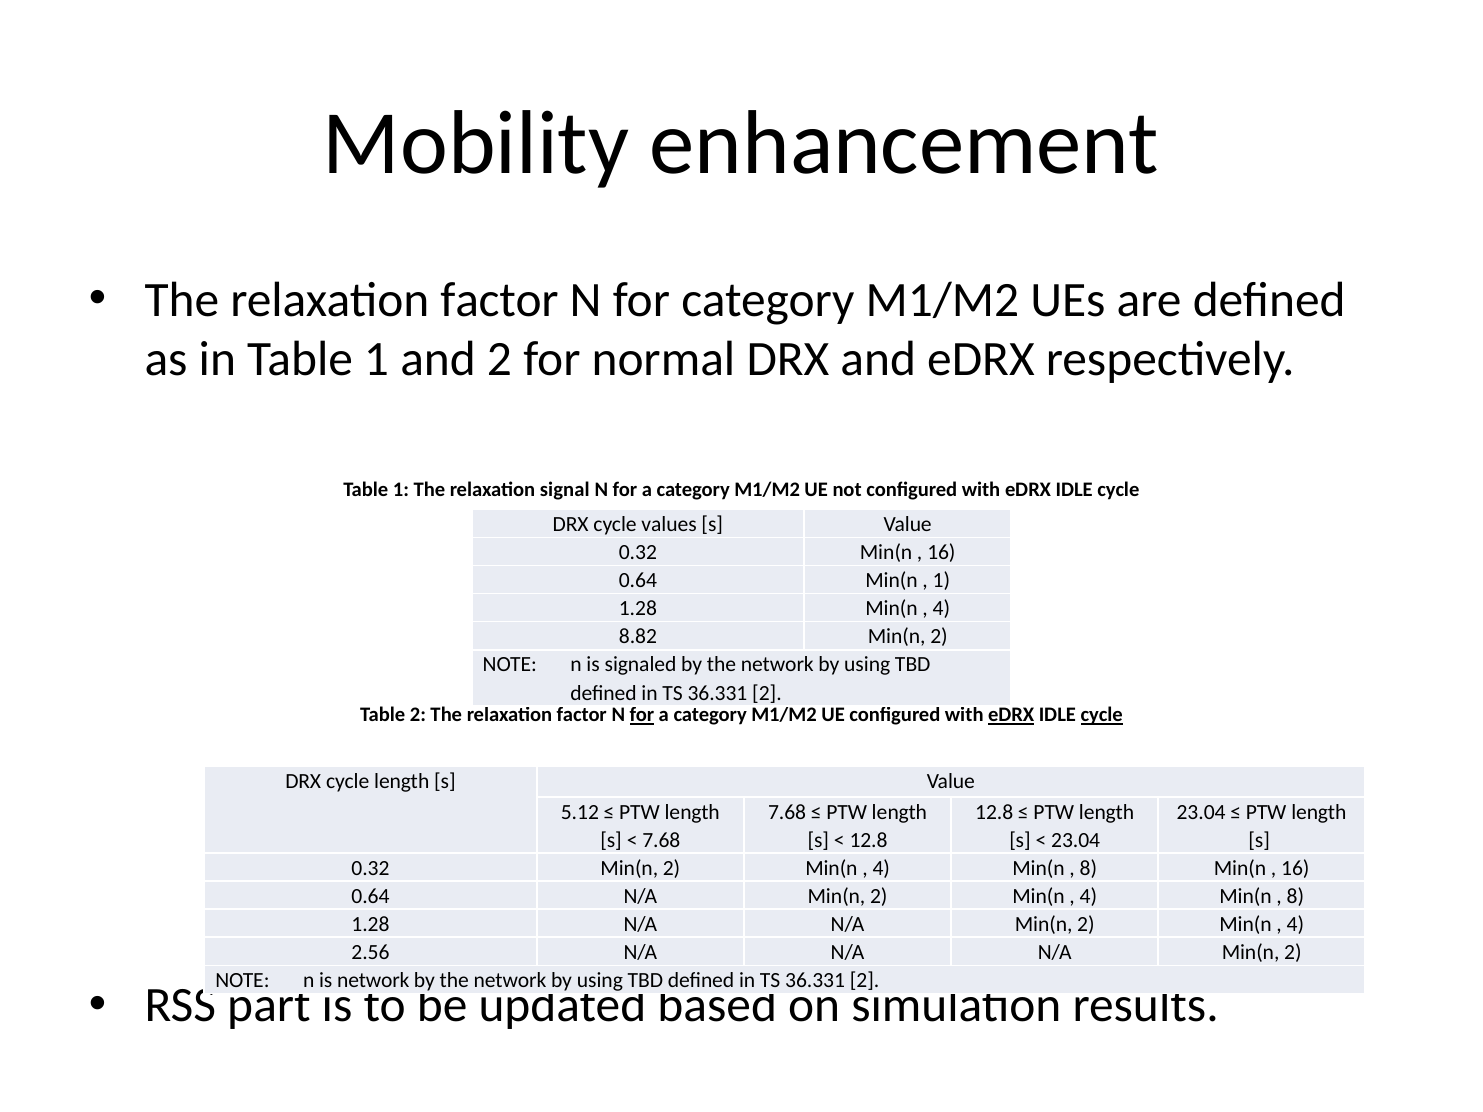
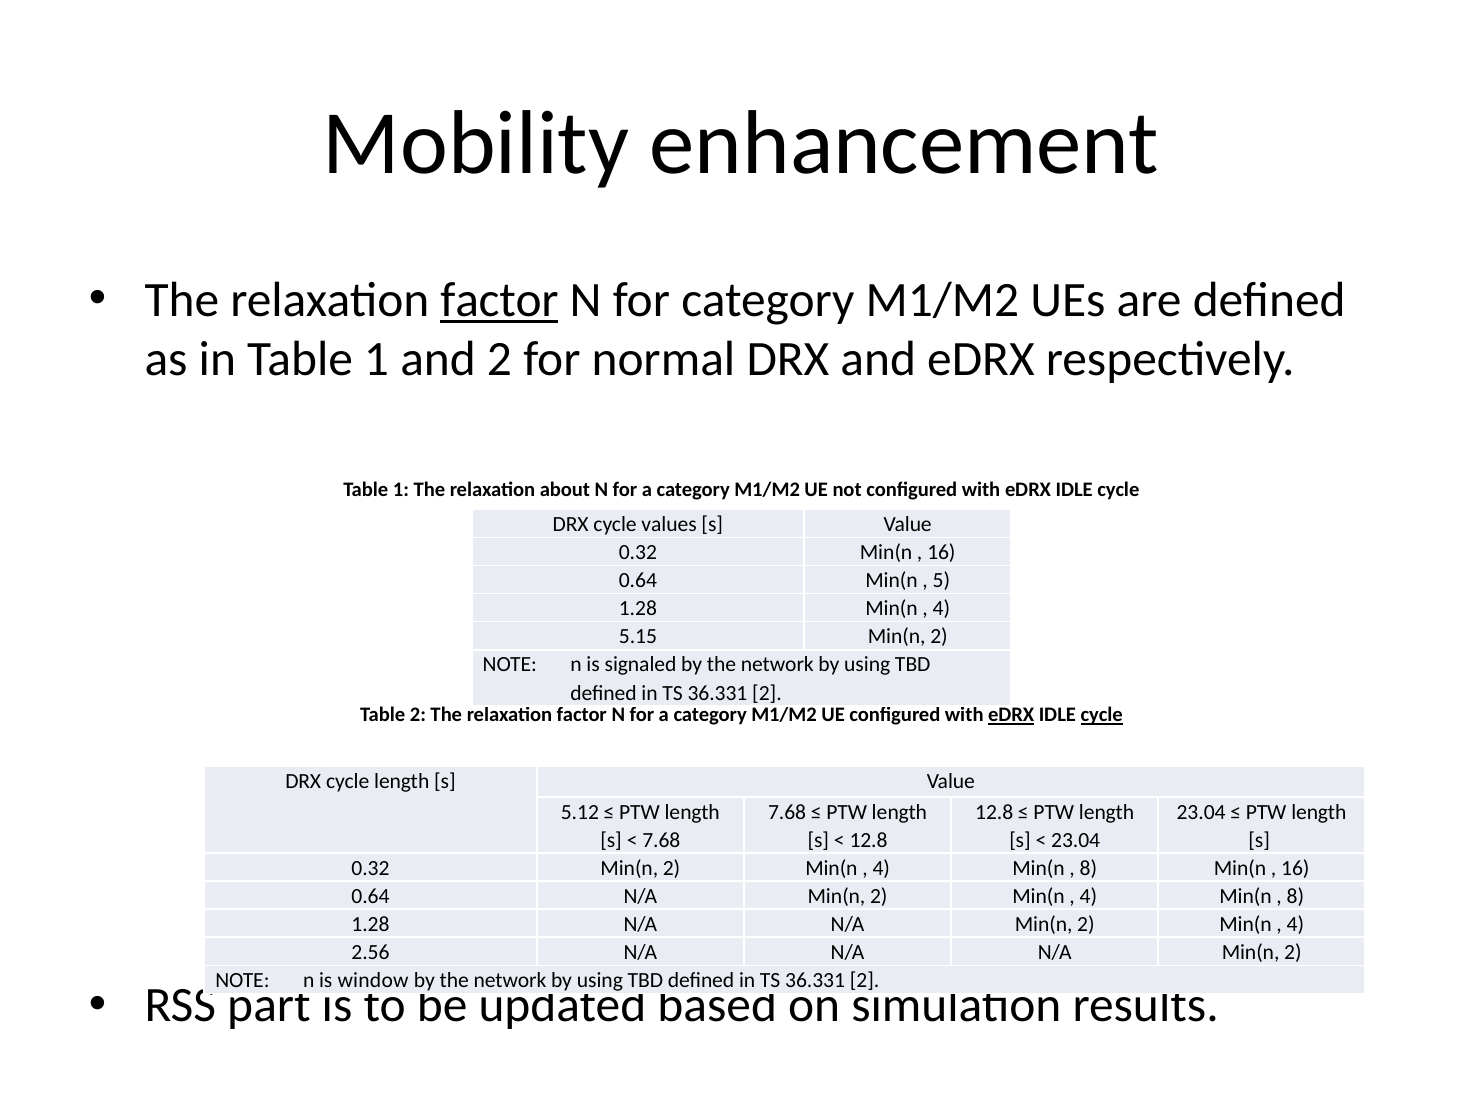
factor underline: none -> present (500, 300)
signal: signal -> about (565, 490)
1: 1 -> 5 (941, 581)
8.82: 8.82 -> 5.15 (638, 637)
for underline: present -> none (642, 715)
is network: network -> window (373, 981)
